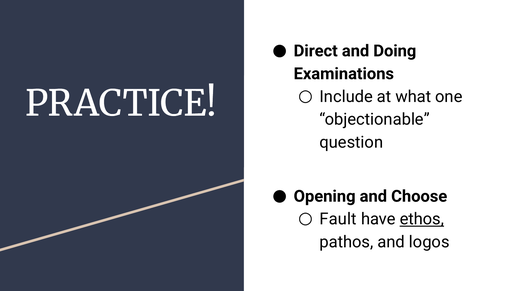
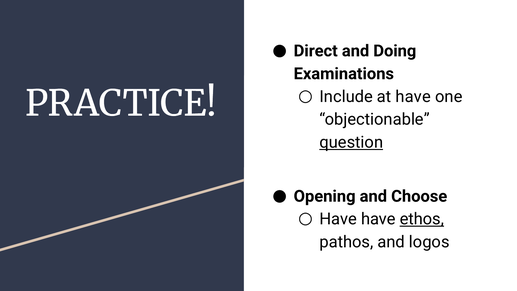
at what: what -> have (413, 97)
question underline: none -> present (351, 142)
Fault: Fault -> Have (338, 219)
